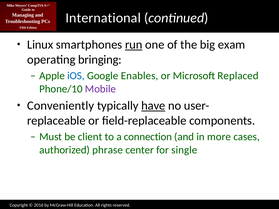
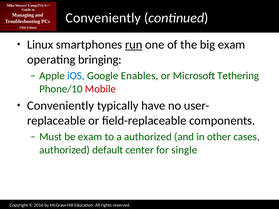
International: International -> Conveniently (103, 18)
Replaced: Replaced -> Tethering (238, 76)
Mobile colour: purple -> red (100, 89)
have underline: present -> none (153, 106)
be client: client -> exam (90, 137)
a connection: connection -> authorized (148, 137)
more: more -> other (219, 137)
phrase: phrase -> default (108, 150)
